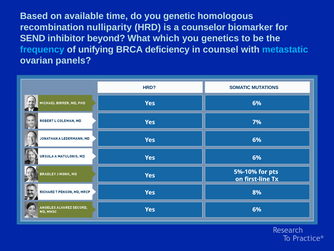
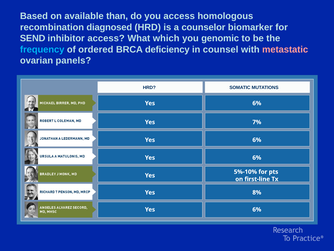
time: time -> than (117, 16)
you genetic: genetic -> access (179, 16)
nulliparity: nulliparity -> diagnosed (109, 27)
inhibitor beyond: beyond -> access (106, 38)
genetics: genetics -> genomic (220, 38)
unifying: unifying -> ordered (96, 49)
metastatic colour: light blue -> pink (285, 49)
